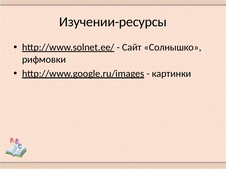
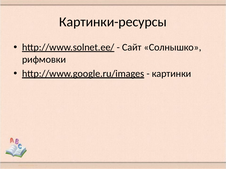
Изучении-ресурсы: Изучении-ресурсы -> Картинки-ресурсы (113, 22)
